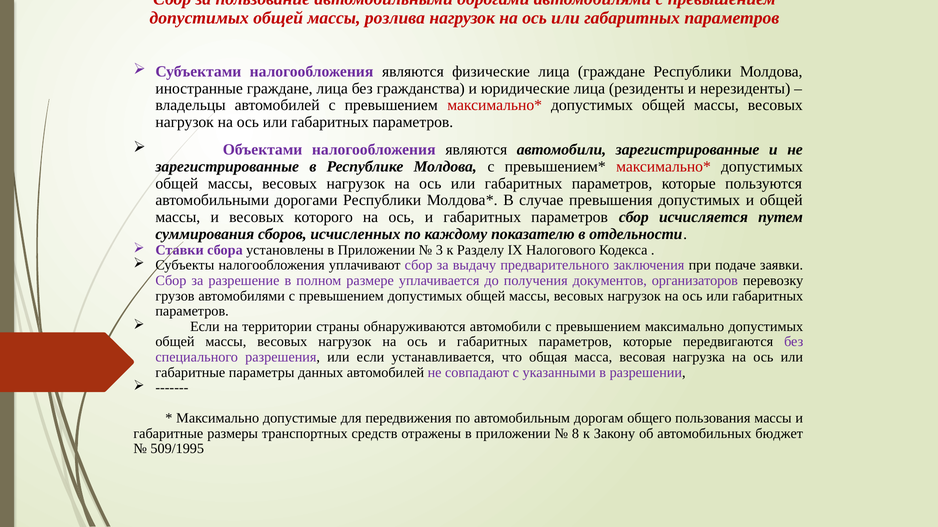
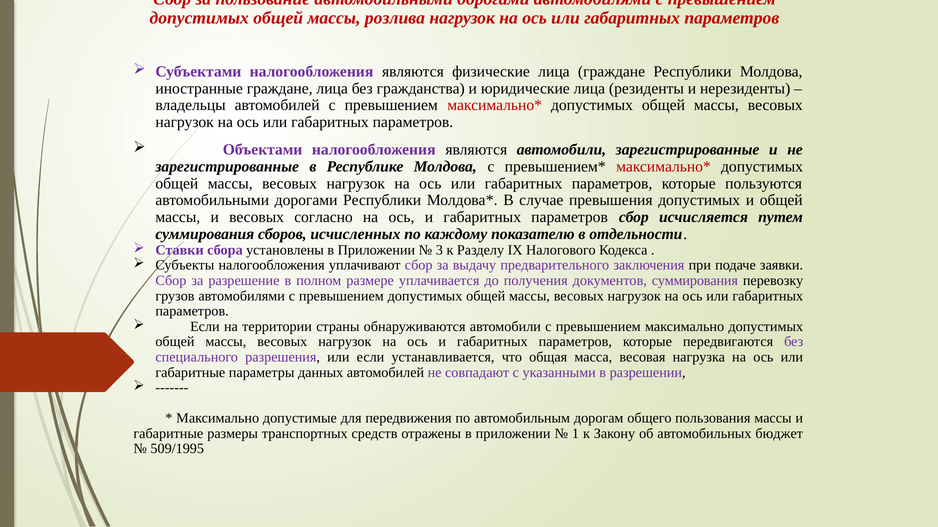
которого: которого -> cогласно (324, 217)
документов организаторов: организаторов -> суммирования (695, 281)
8: 8 -> 1 (575, 434)
